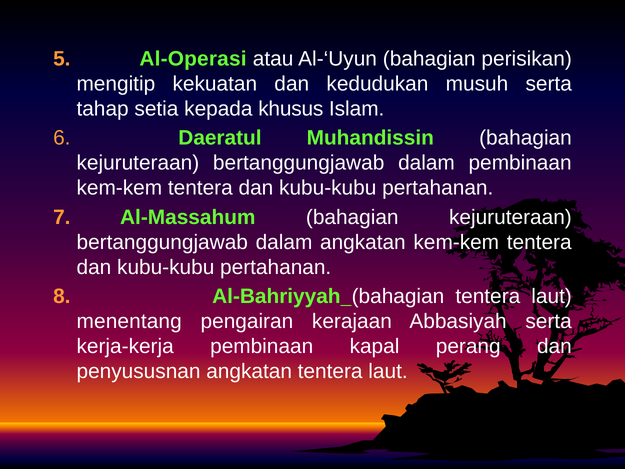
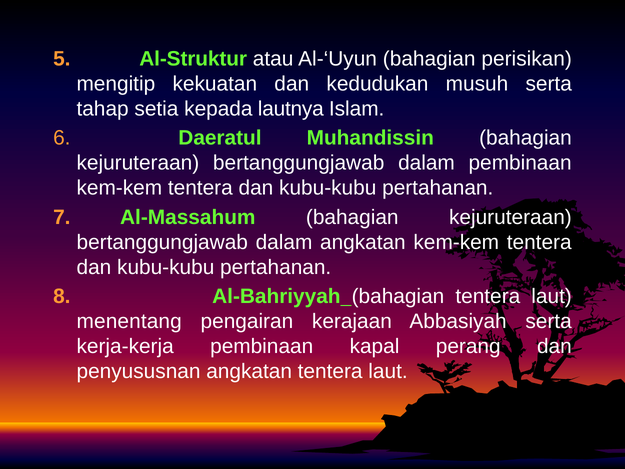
Al-Operasi: Al-Operasi -> Al-Struktur (193, 59)
khusus: khusus -> lautnya (291, 109)
